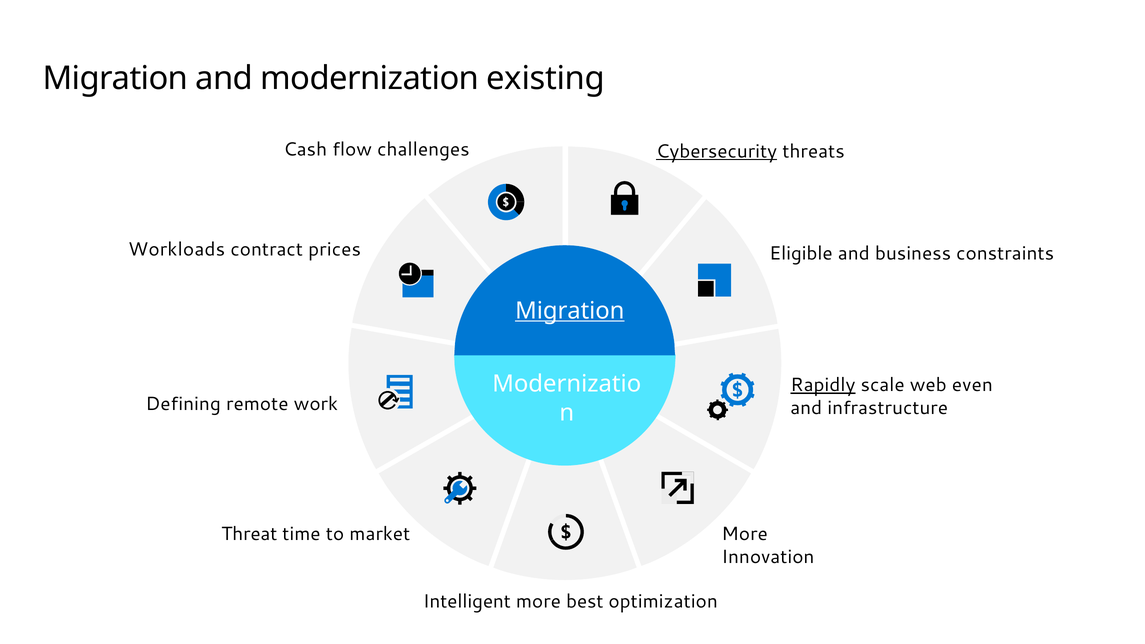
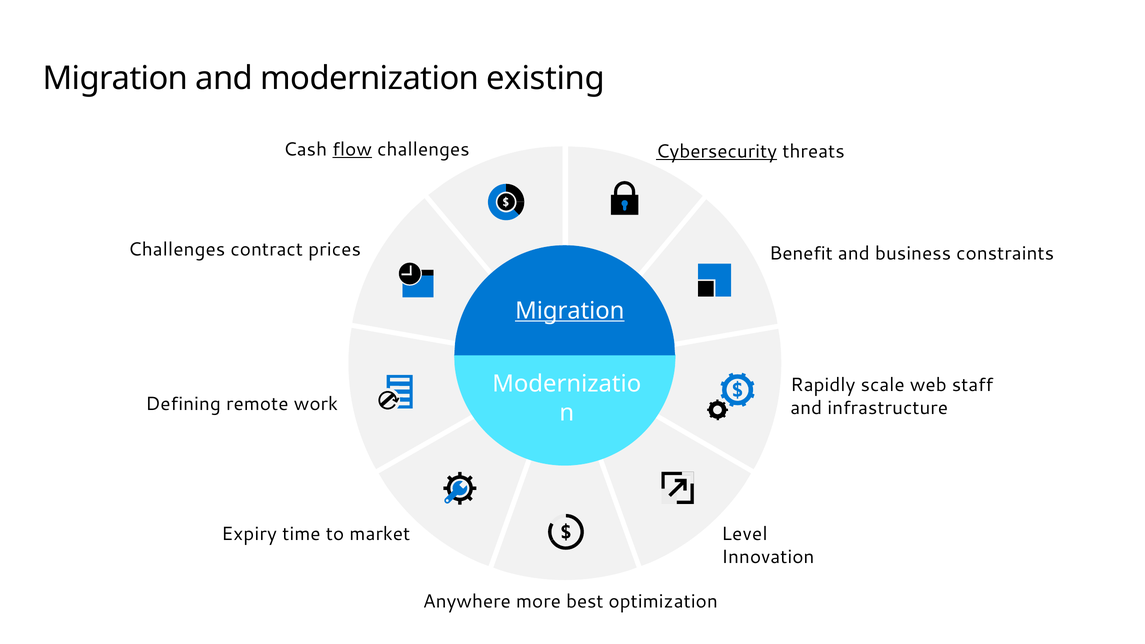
flow underline: none -> present (352, 149)
Workloads: Workloads -> Challenges (177, 249)
Eligible: Eligible -> Benefit (801, 253)
Rapidly underline: present -> none (823, 385)
even: even -> staff (973, 385)
More: More -> Level (745, 534)
Threat: Threat -> Expiry (249, 534)
Intelligent: Intelligent -> Anywhere (467, 602)
